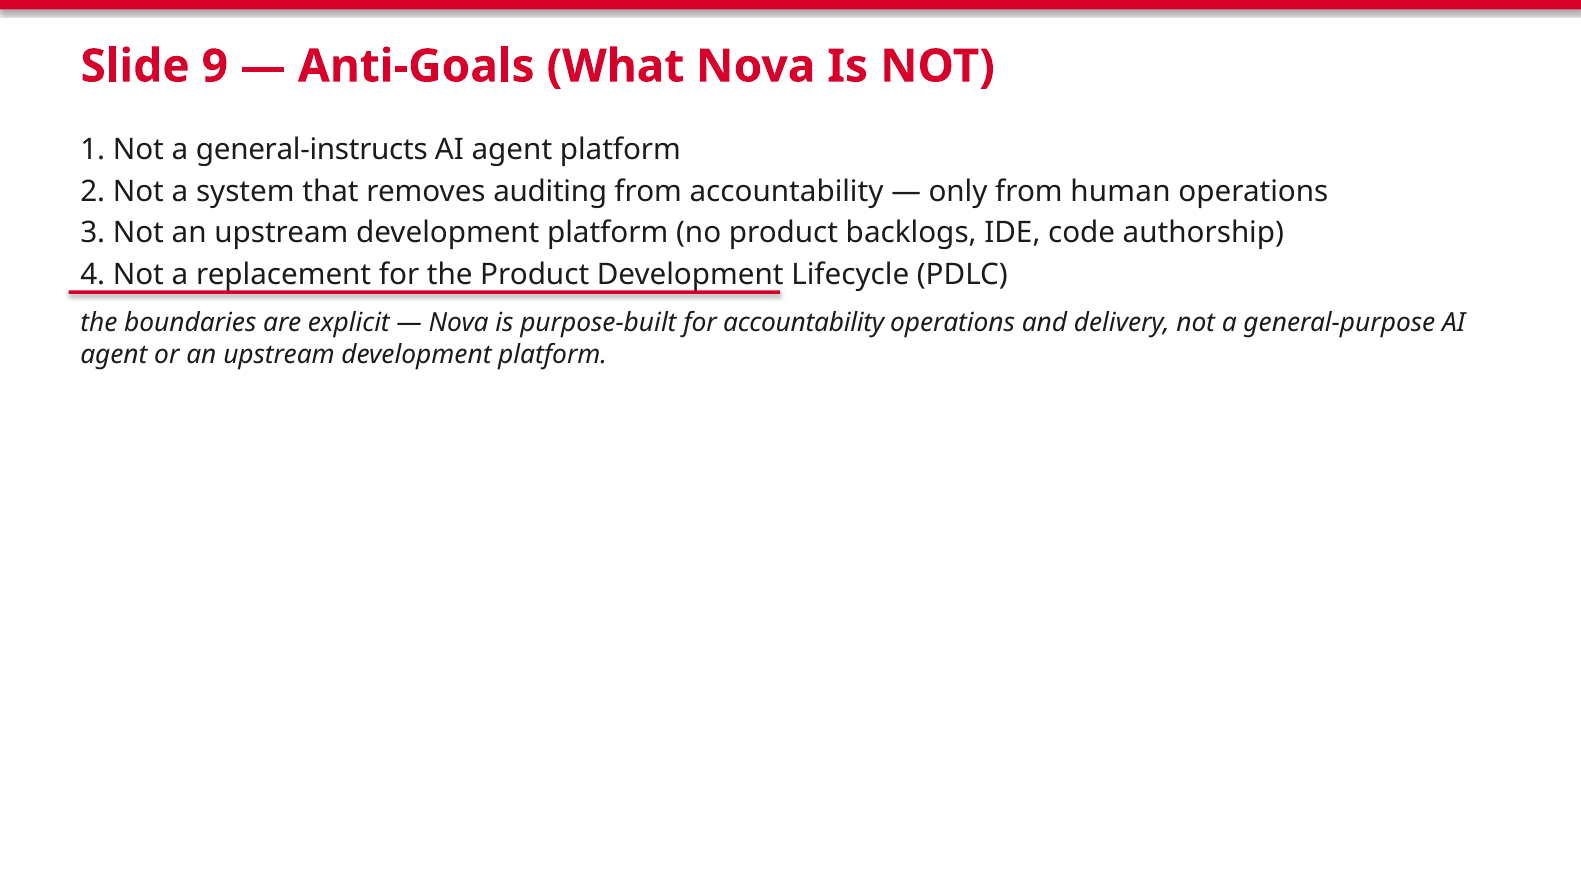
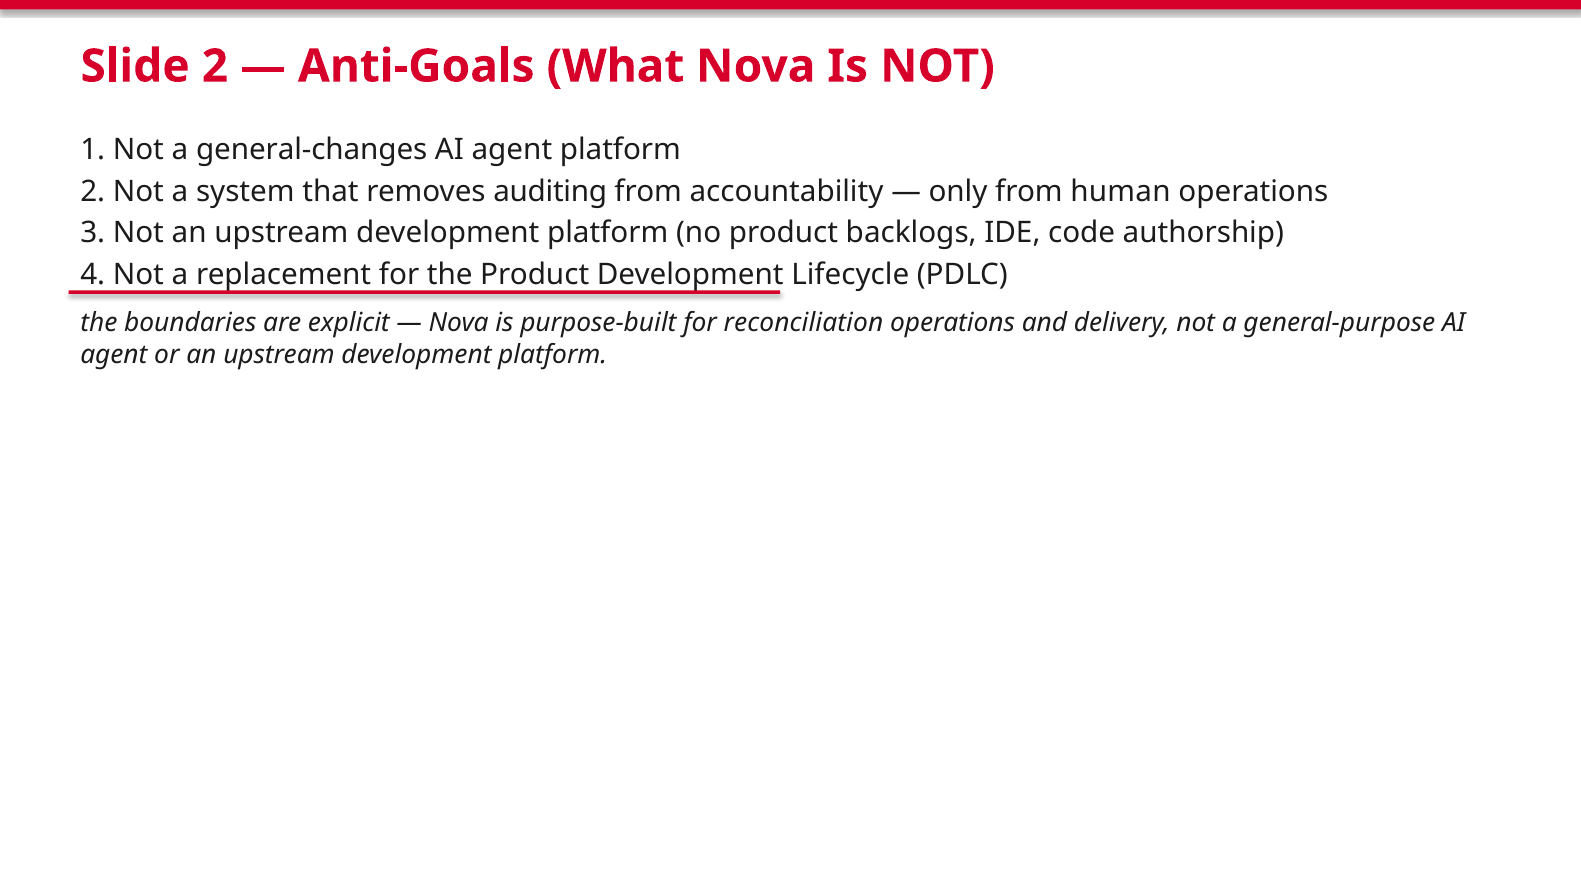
Slide 9: 9 -> 2 (215, 66)
general-instructs: general-instructs -> general-changes (312, 150)
for accountability: accountability -> reconciliation (803, 323)
